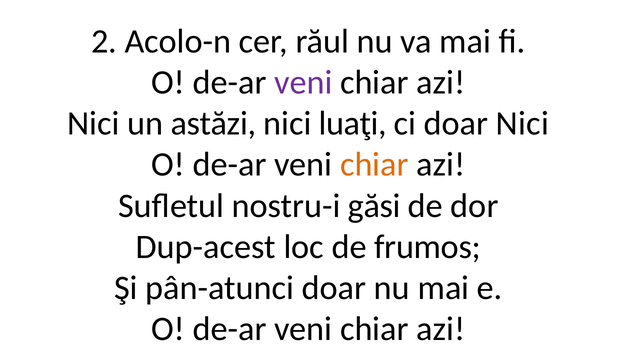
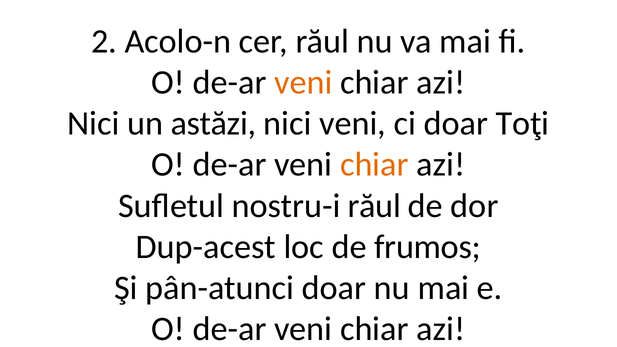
veni colour: purple -> orange (303, 82)
nici luaţi: luaţi -> veni (353, 124)
doar Nici: Nici -> Toţi (523, 124)
nostru-i găsi: găsi -> răul (374, 206)
